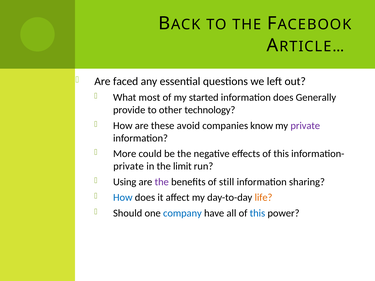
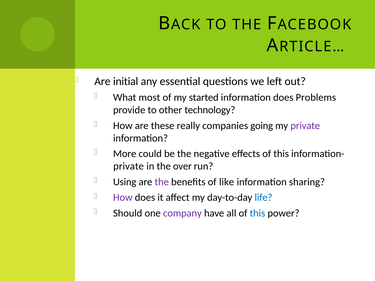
faced: faced -> initial (126, 81)
Generally: Generally -> Problems (316, 98)
avoid: avoid -> really (188, 126)
know: know -> going (262, 126)
limit: limit -> over (182, 166)
still: still -> like (227, 182)
How colour: blue -> purple (123, 198)
life colour: orange -> blue (264, 198)
company colour: blue -> purple (182, 213)
